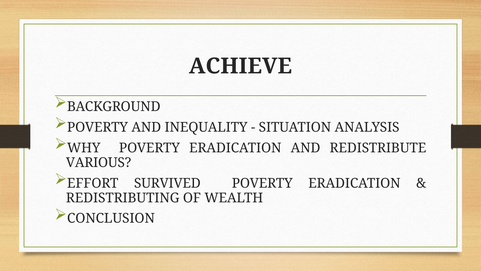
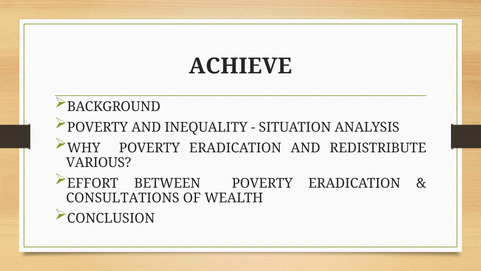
SURVIVED: SURVIVED -> BETWEEN (167, 183)
REDISTRIBUTING: REDISTRIBUTING -> CONSULTATIONS (123, 198)
